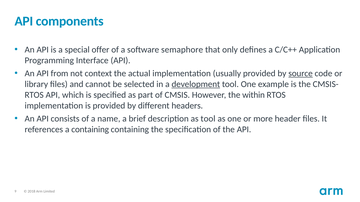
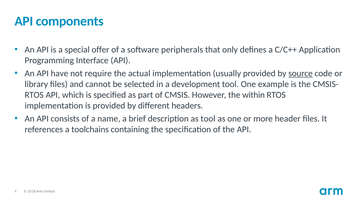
semaphore: semaphore -> peripherals (182, 50)
from: from -> have (59, 74)
context: context -> require (98, 74)
development underline: present -> none (196, 84)
a containing: containing -> toolchains (90, 130)
